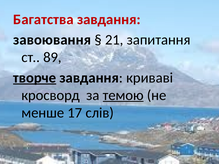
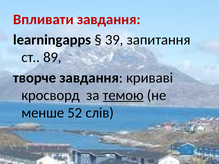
Багатства: Багатства -> Впливати (43, 19)
завоювання: завоювання -> learningapps (52, 40)
21: 21 -> 39 (114, 40)
творче underline: present -> none (35, 78)
17: 17 -> 52 (75, 113)
